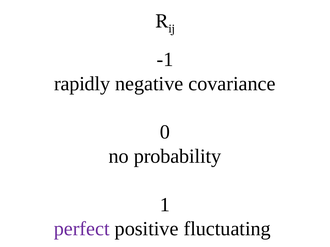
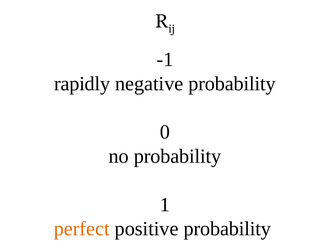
negative covariance: covariance -> probability (232, 84)
perfect colour: purple -> orange (82, 229)
positive fluctuating: fluctuating -> probability (227, 229)
